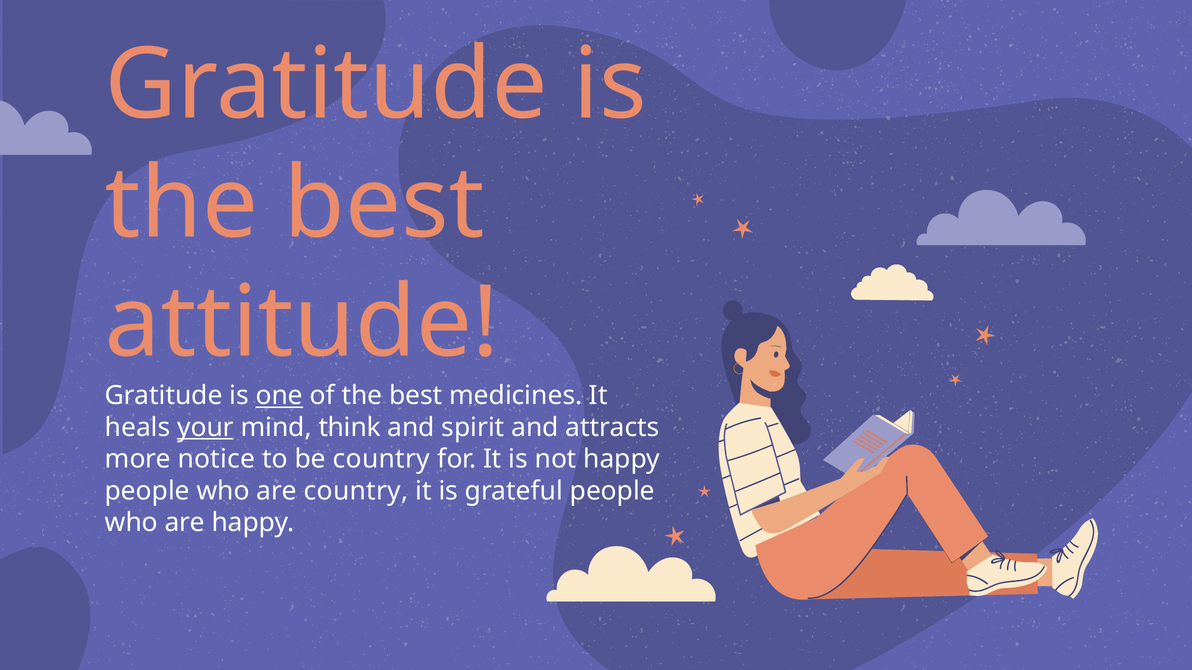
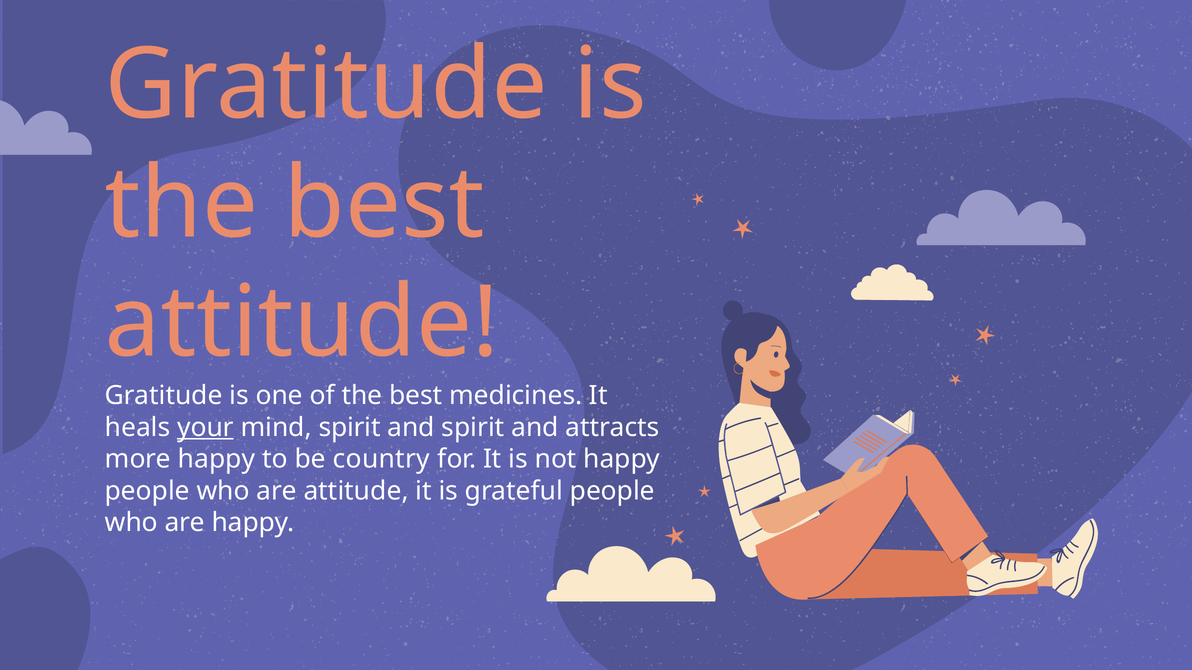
one underline: present -> none (279, 396)
mind think: think -> spirit (350, 428)
more notice: notice -> happy (216, 460)
are country: country -> attitude (356, 491)
